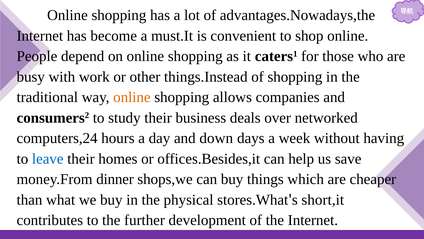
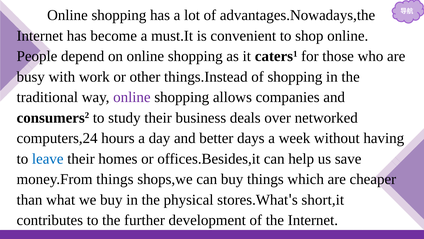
online colour: orange -> purple (132, 97)
down: down -> better (216, 138)
money.From dinner: dinner -> things (115, 179)
